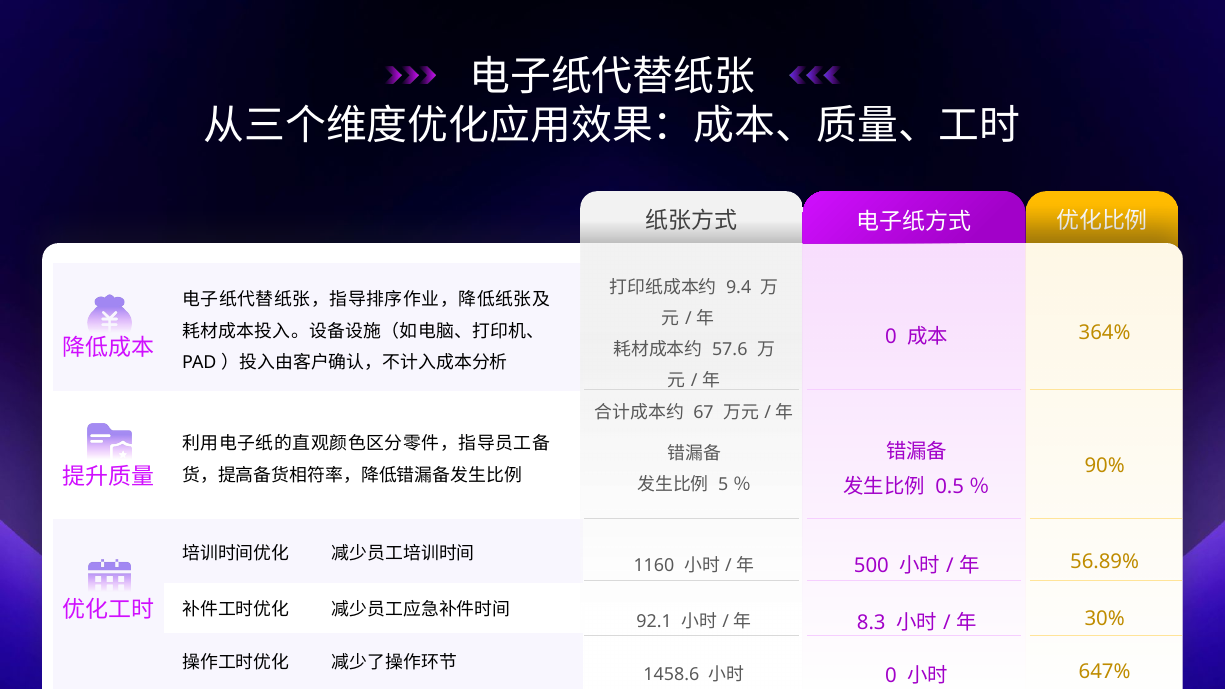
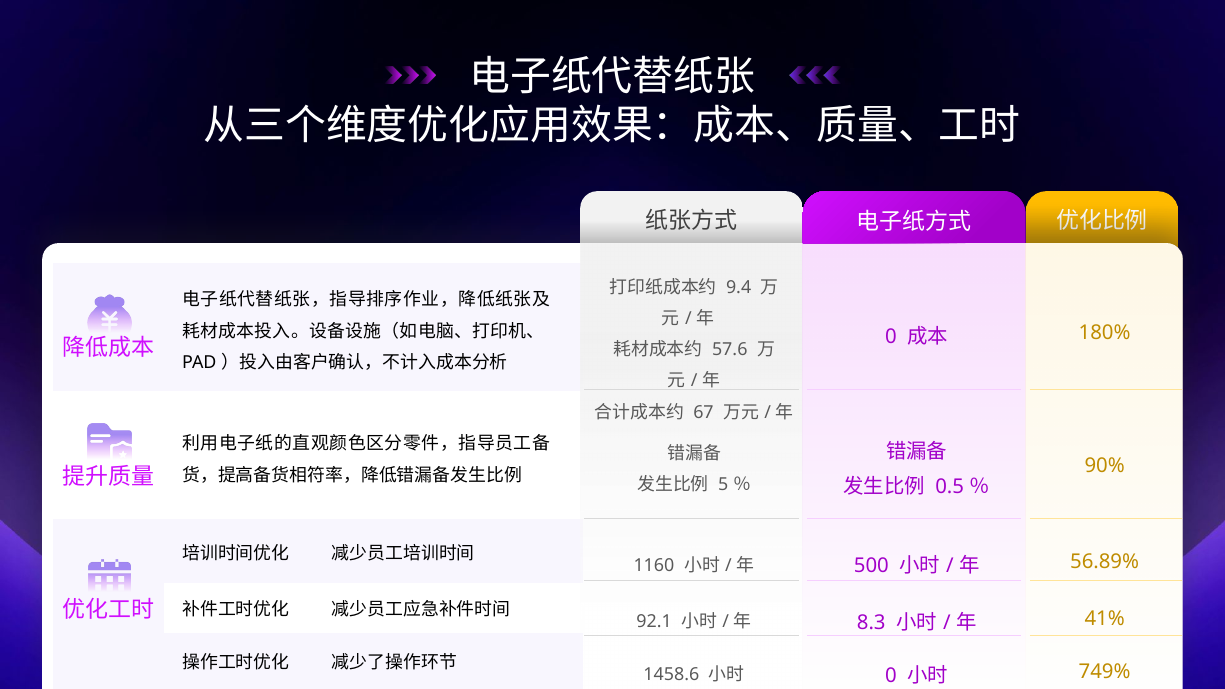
364%: 364% -> 180% (1105, 333)
30%: 30% -> 41% (1105, 619)
647%: 647% -> 749% (1105, 672)
